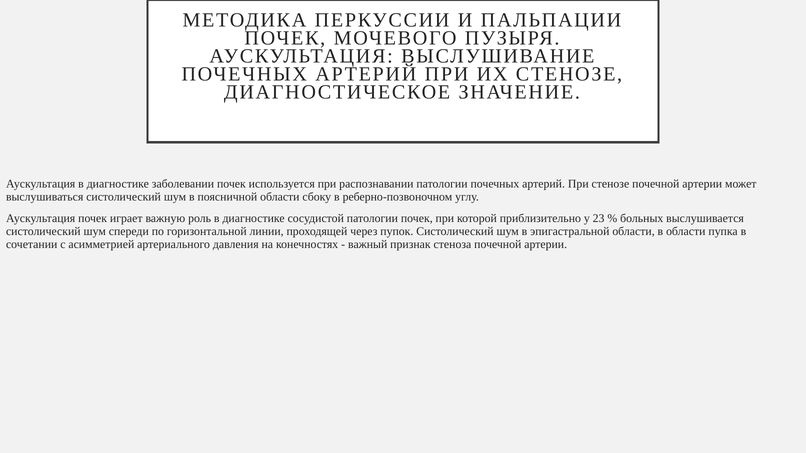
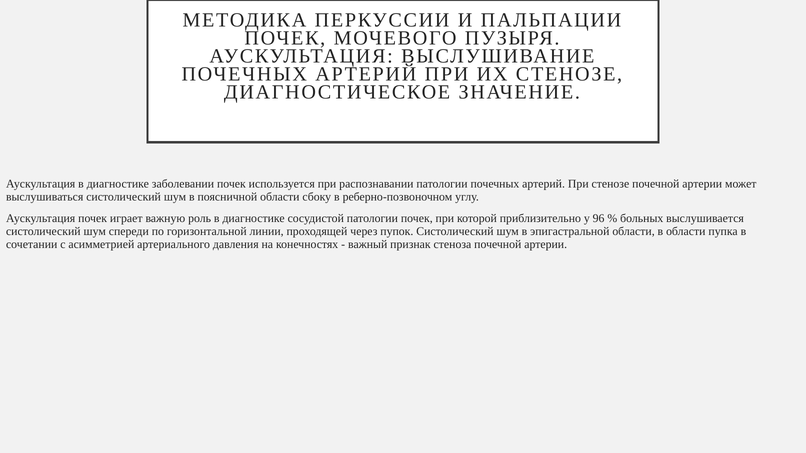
23: 23 -> 96 (599, 218)
